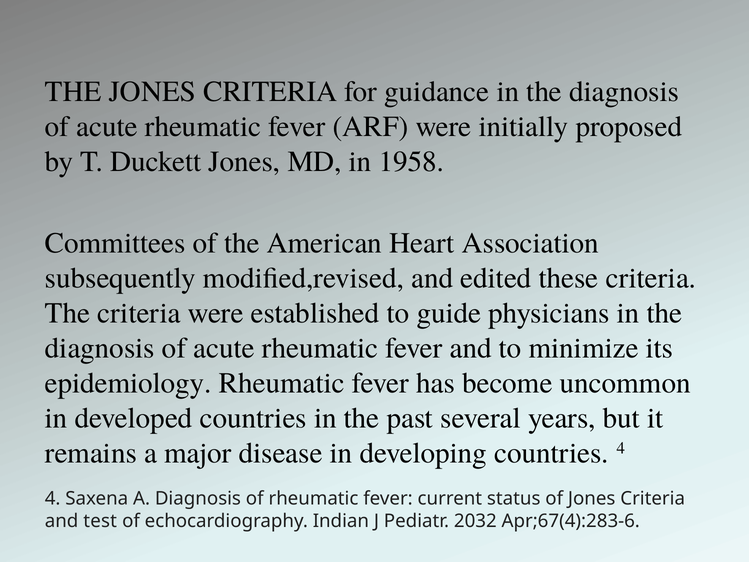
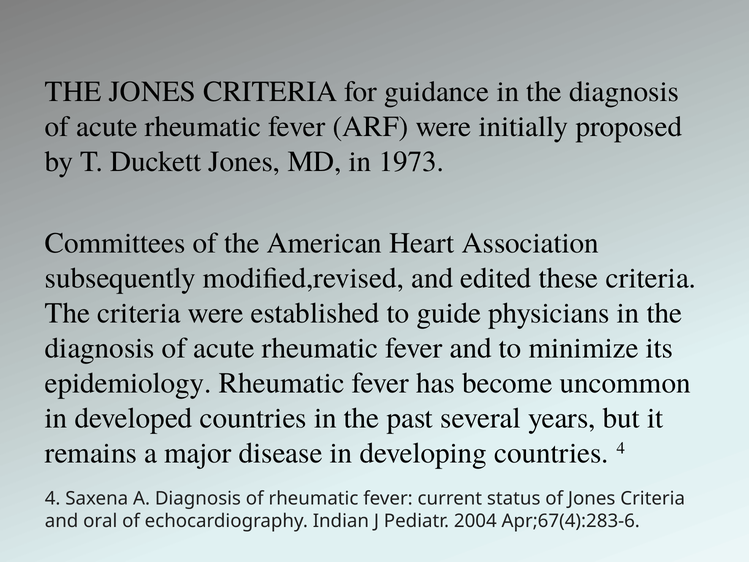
1958: 1958 -> 1973 (411, 161)
test: test -> oral (100, 521)
2032: 2032 -> 2004 (475, 521)
